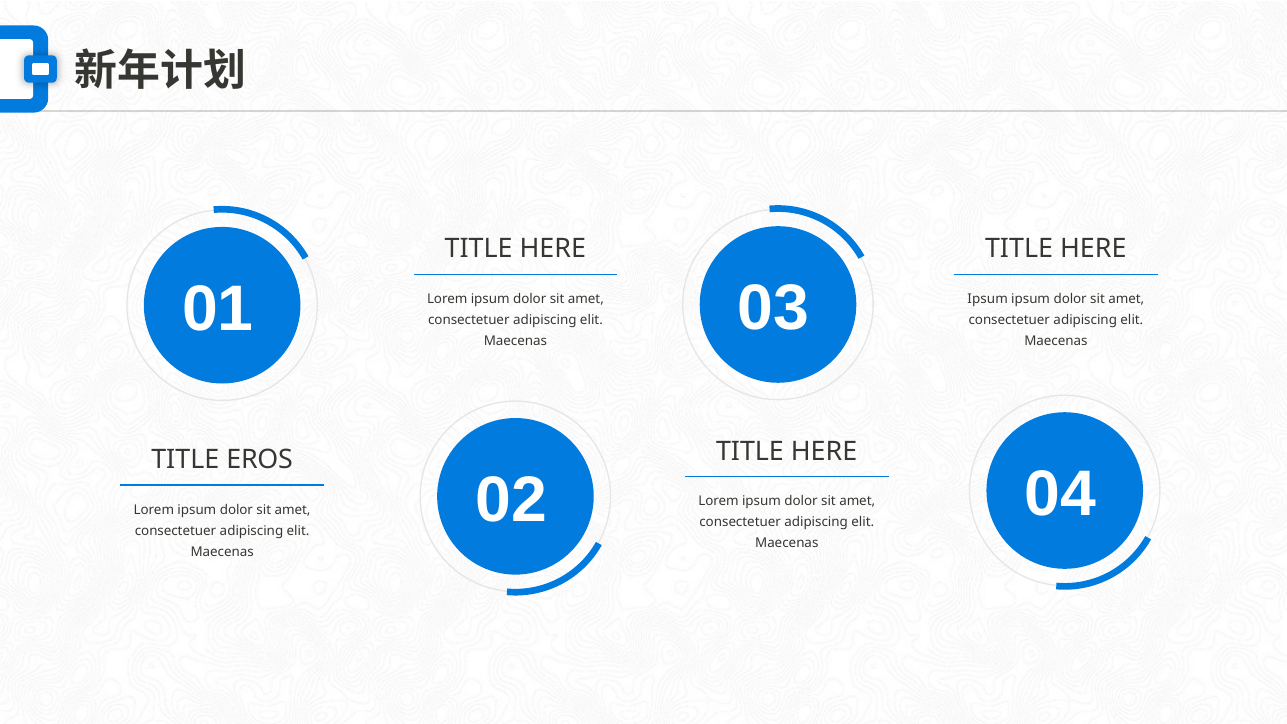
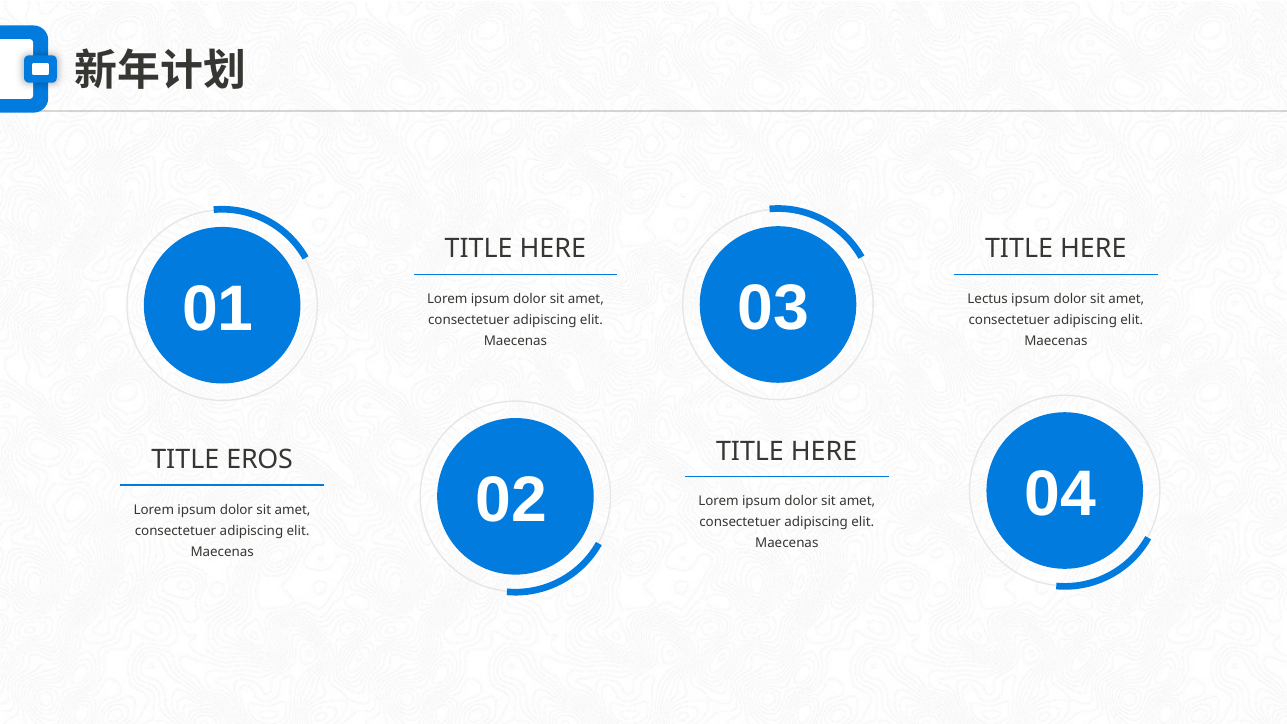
Ipsum: Ipsum -> Lectus (988, 299)
